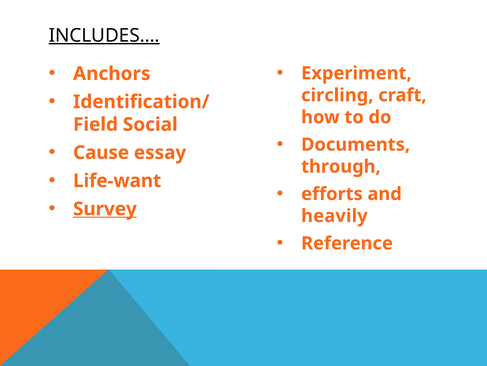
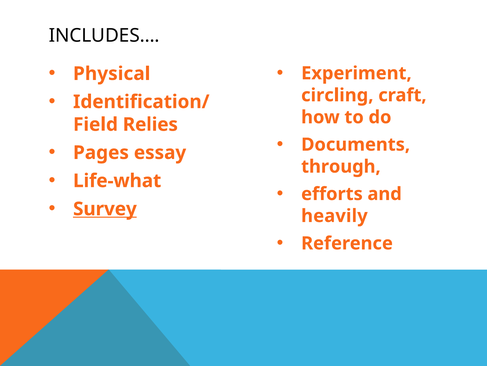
INCLUDES… underline: present -> none (104, 35)
Anchors: Anchors -> Physical (112, 74)
Social: Social -> Relies (150, 124)
Cause: Cause -> Pages (101, 152)
Life-want: Life-want -> Life-what (117, 180)
